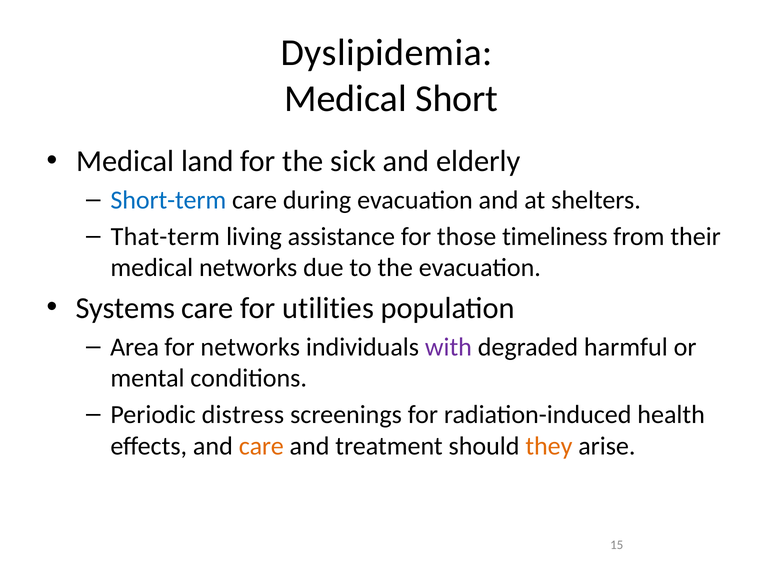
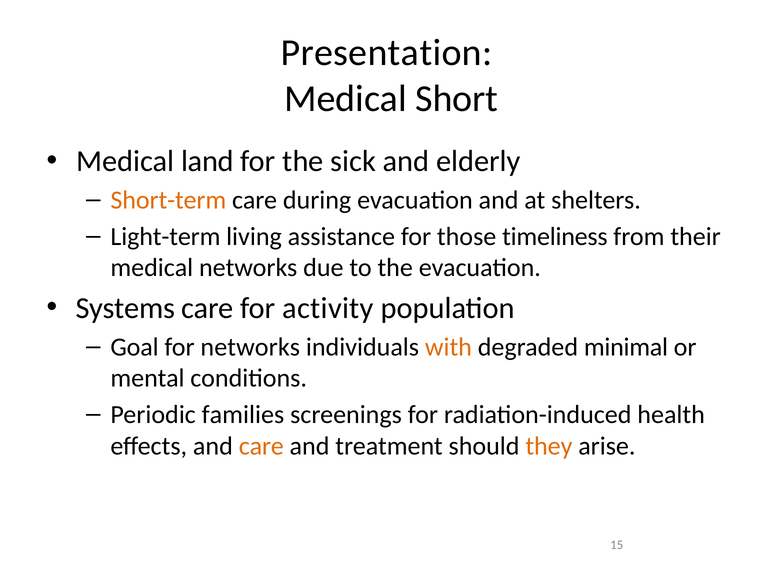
Dyslipidemia: Dyslipidemia -> Presentation (386, 53)
Short-term colour: blue -> orange (168, 200)
That-term: That-term -> Light-term (165, 236)
utilities: utilities -> activity (328, 308)
Area: Area -> Goal (135, 347)
with colour: purple -> orange (448, 347)
harmful: harmful -> minimal (626, 347)
distress: distress -> families (243, 414)
